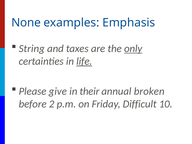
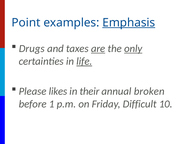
None: None -> Point (26, 23)
Emphasis underline: none -> present (129, 23)
String: String -> Drugs (32, 49)
are underline: none -> present (98, 49)
give: give -> likes (58, 91)
2: 2 -> 1 (52, 104)
